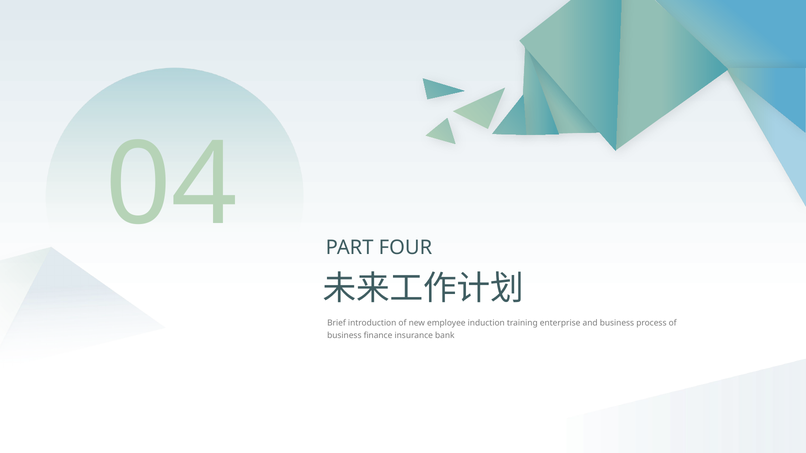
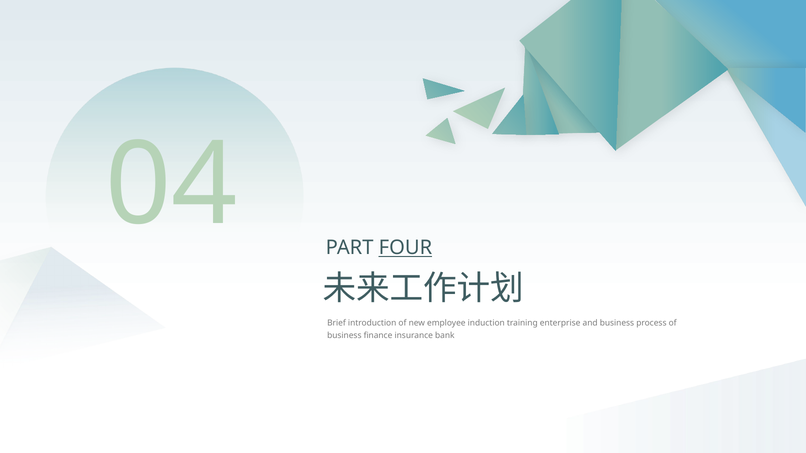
FOUR underline: none -> present (405, 248)
